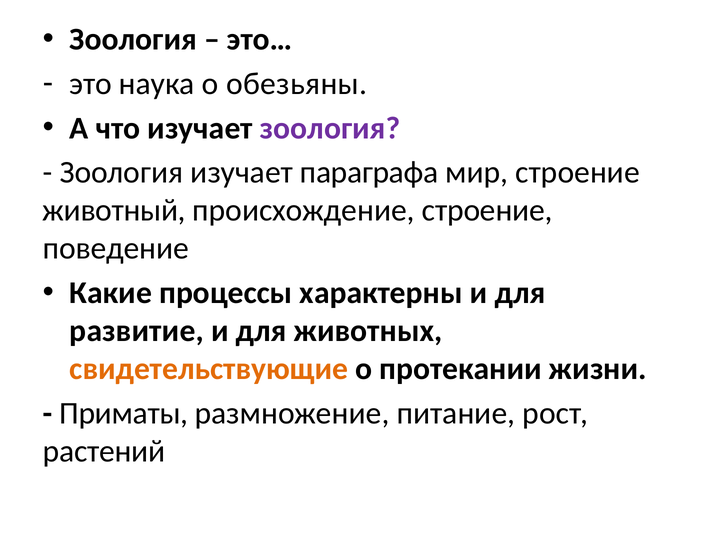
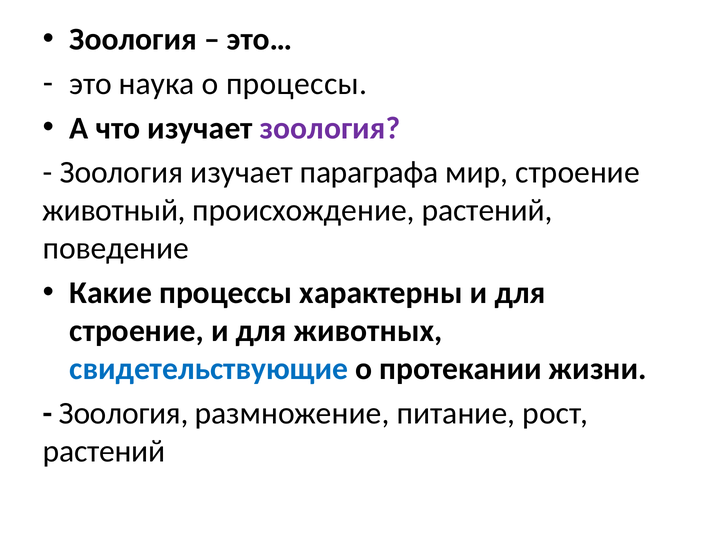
о обезьяны: обезьяны -> процессы (297, 84)
происхождение строение: строение -> растений (487, 211)
развитие: развитие -> строение (137, 331)
свидетельствующие colour: orange -> blue (209, 369)
Приматы: Приматы -> Зоология (124, 413)
